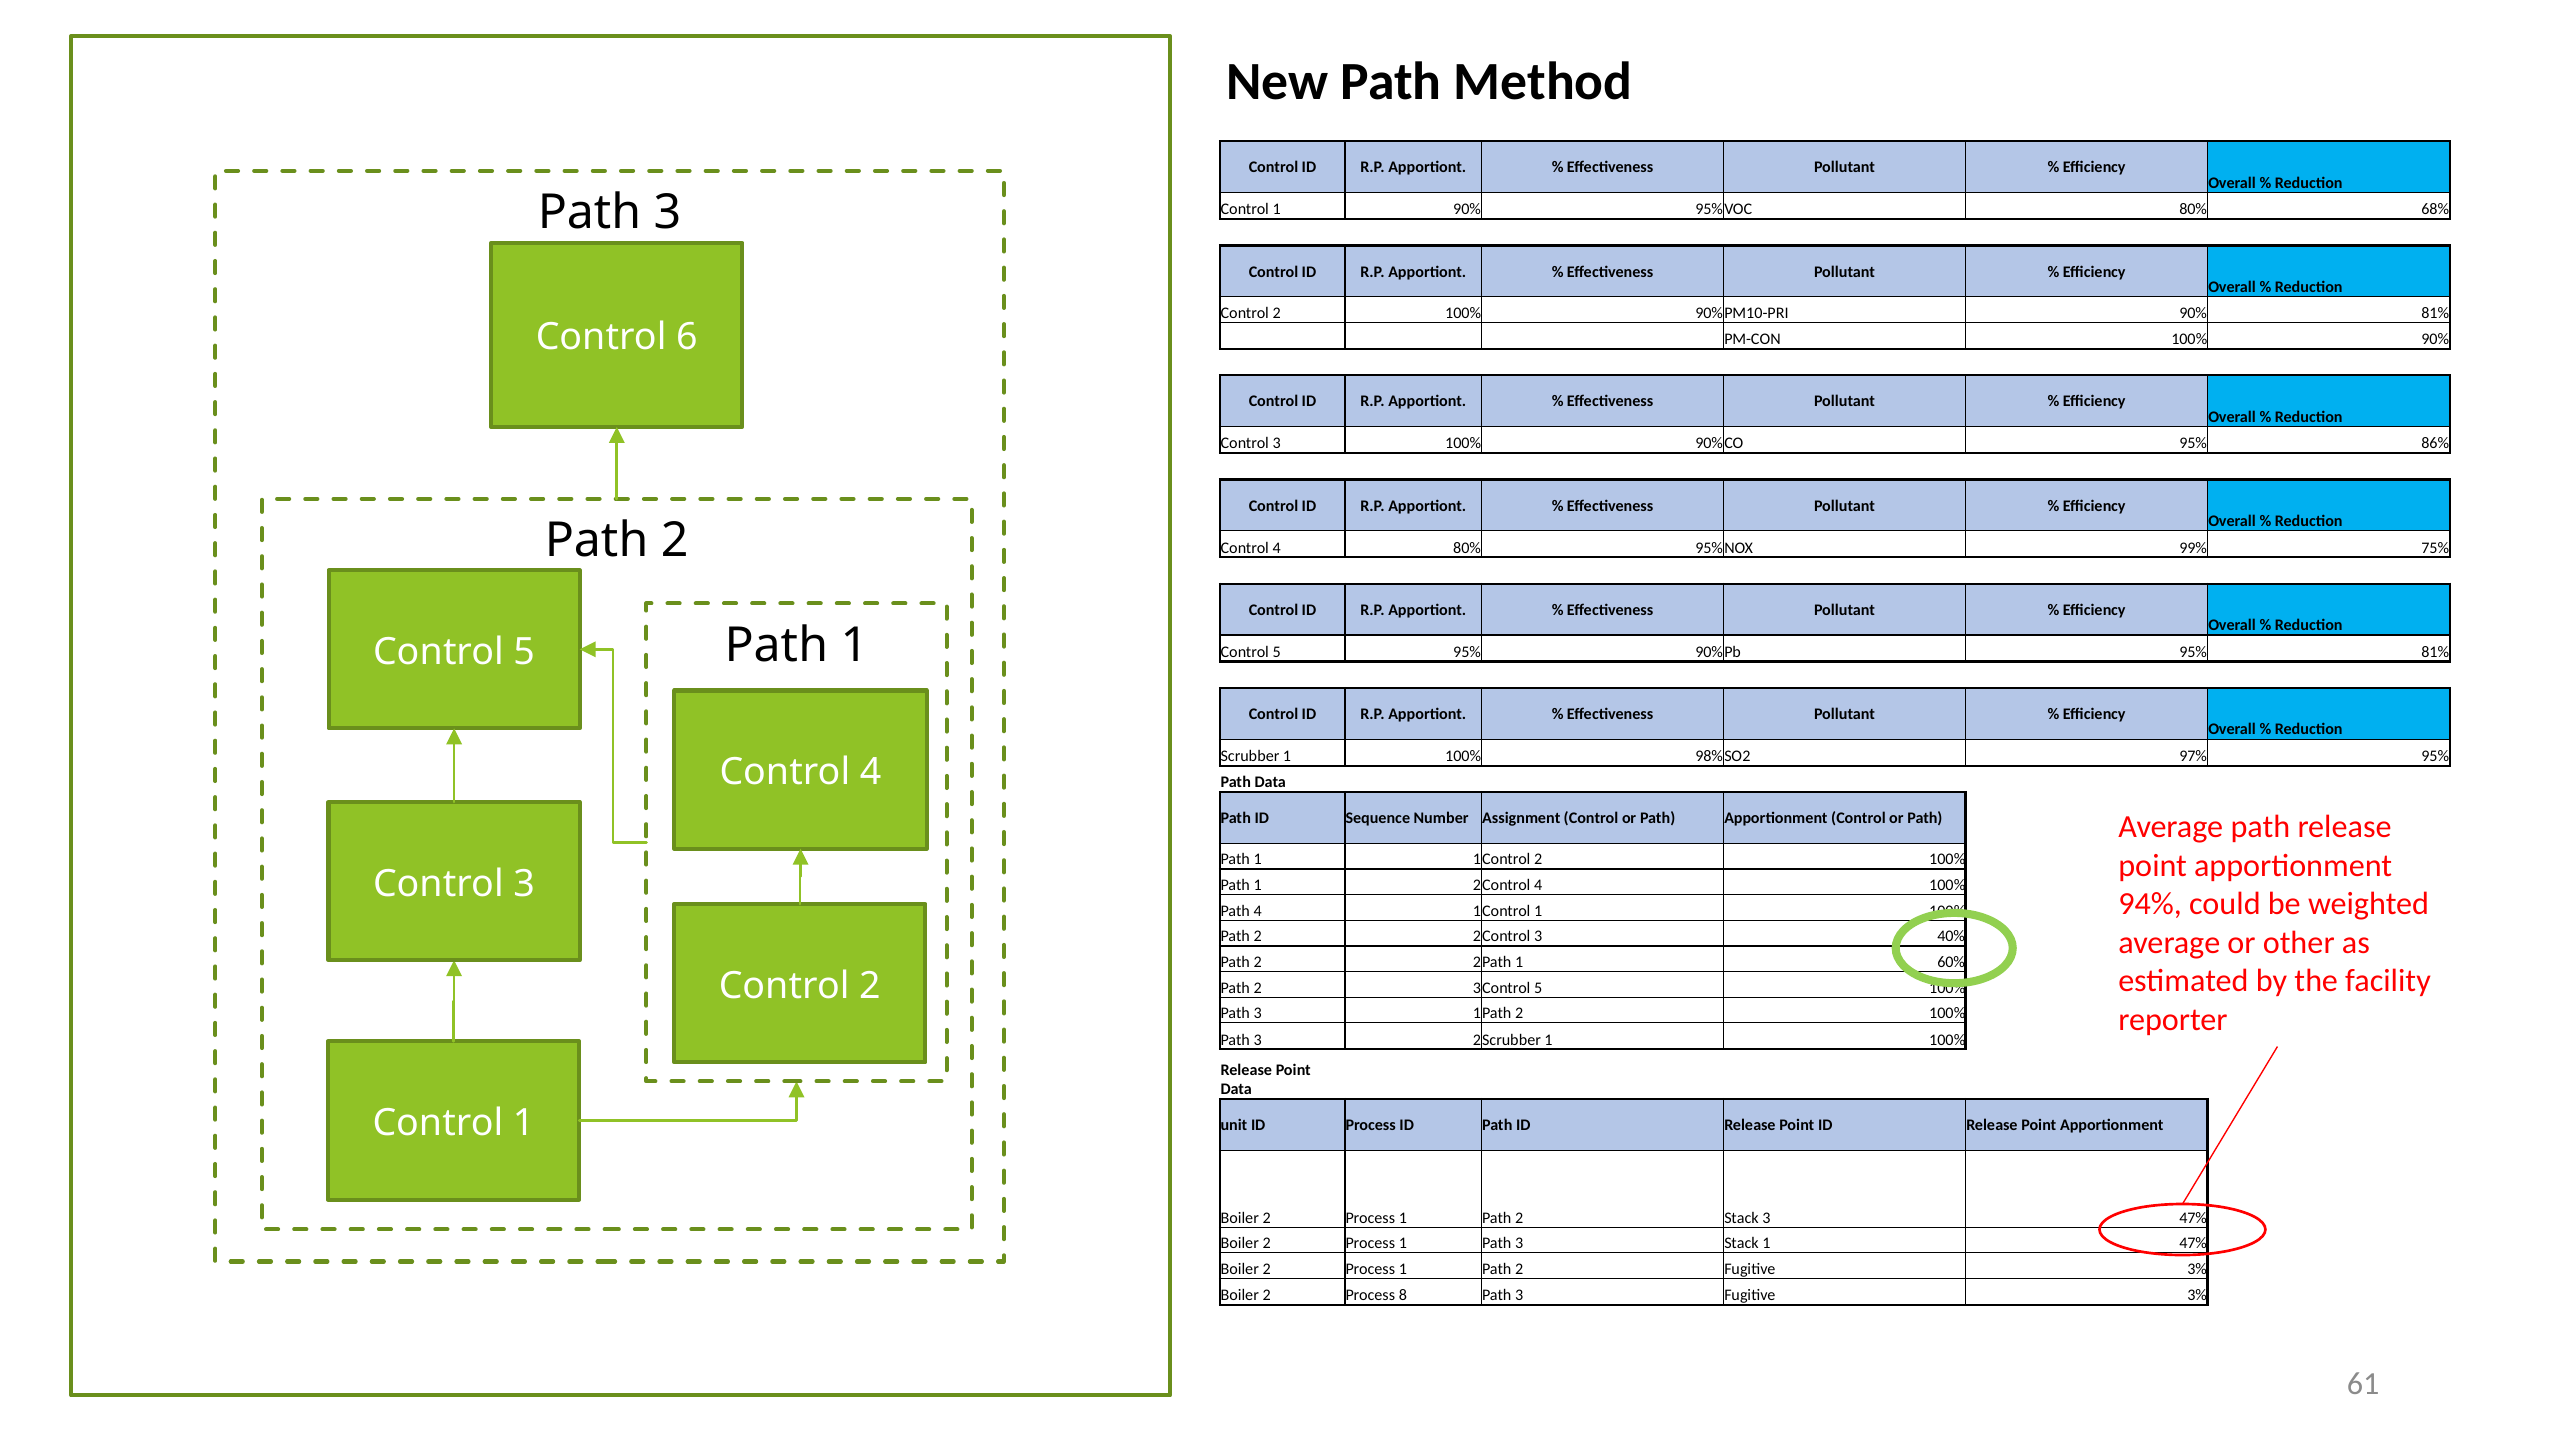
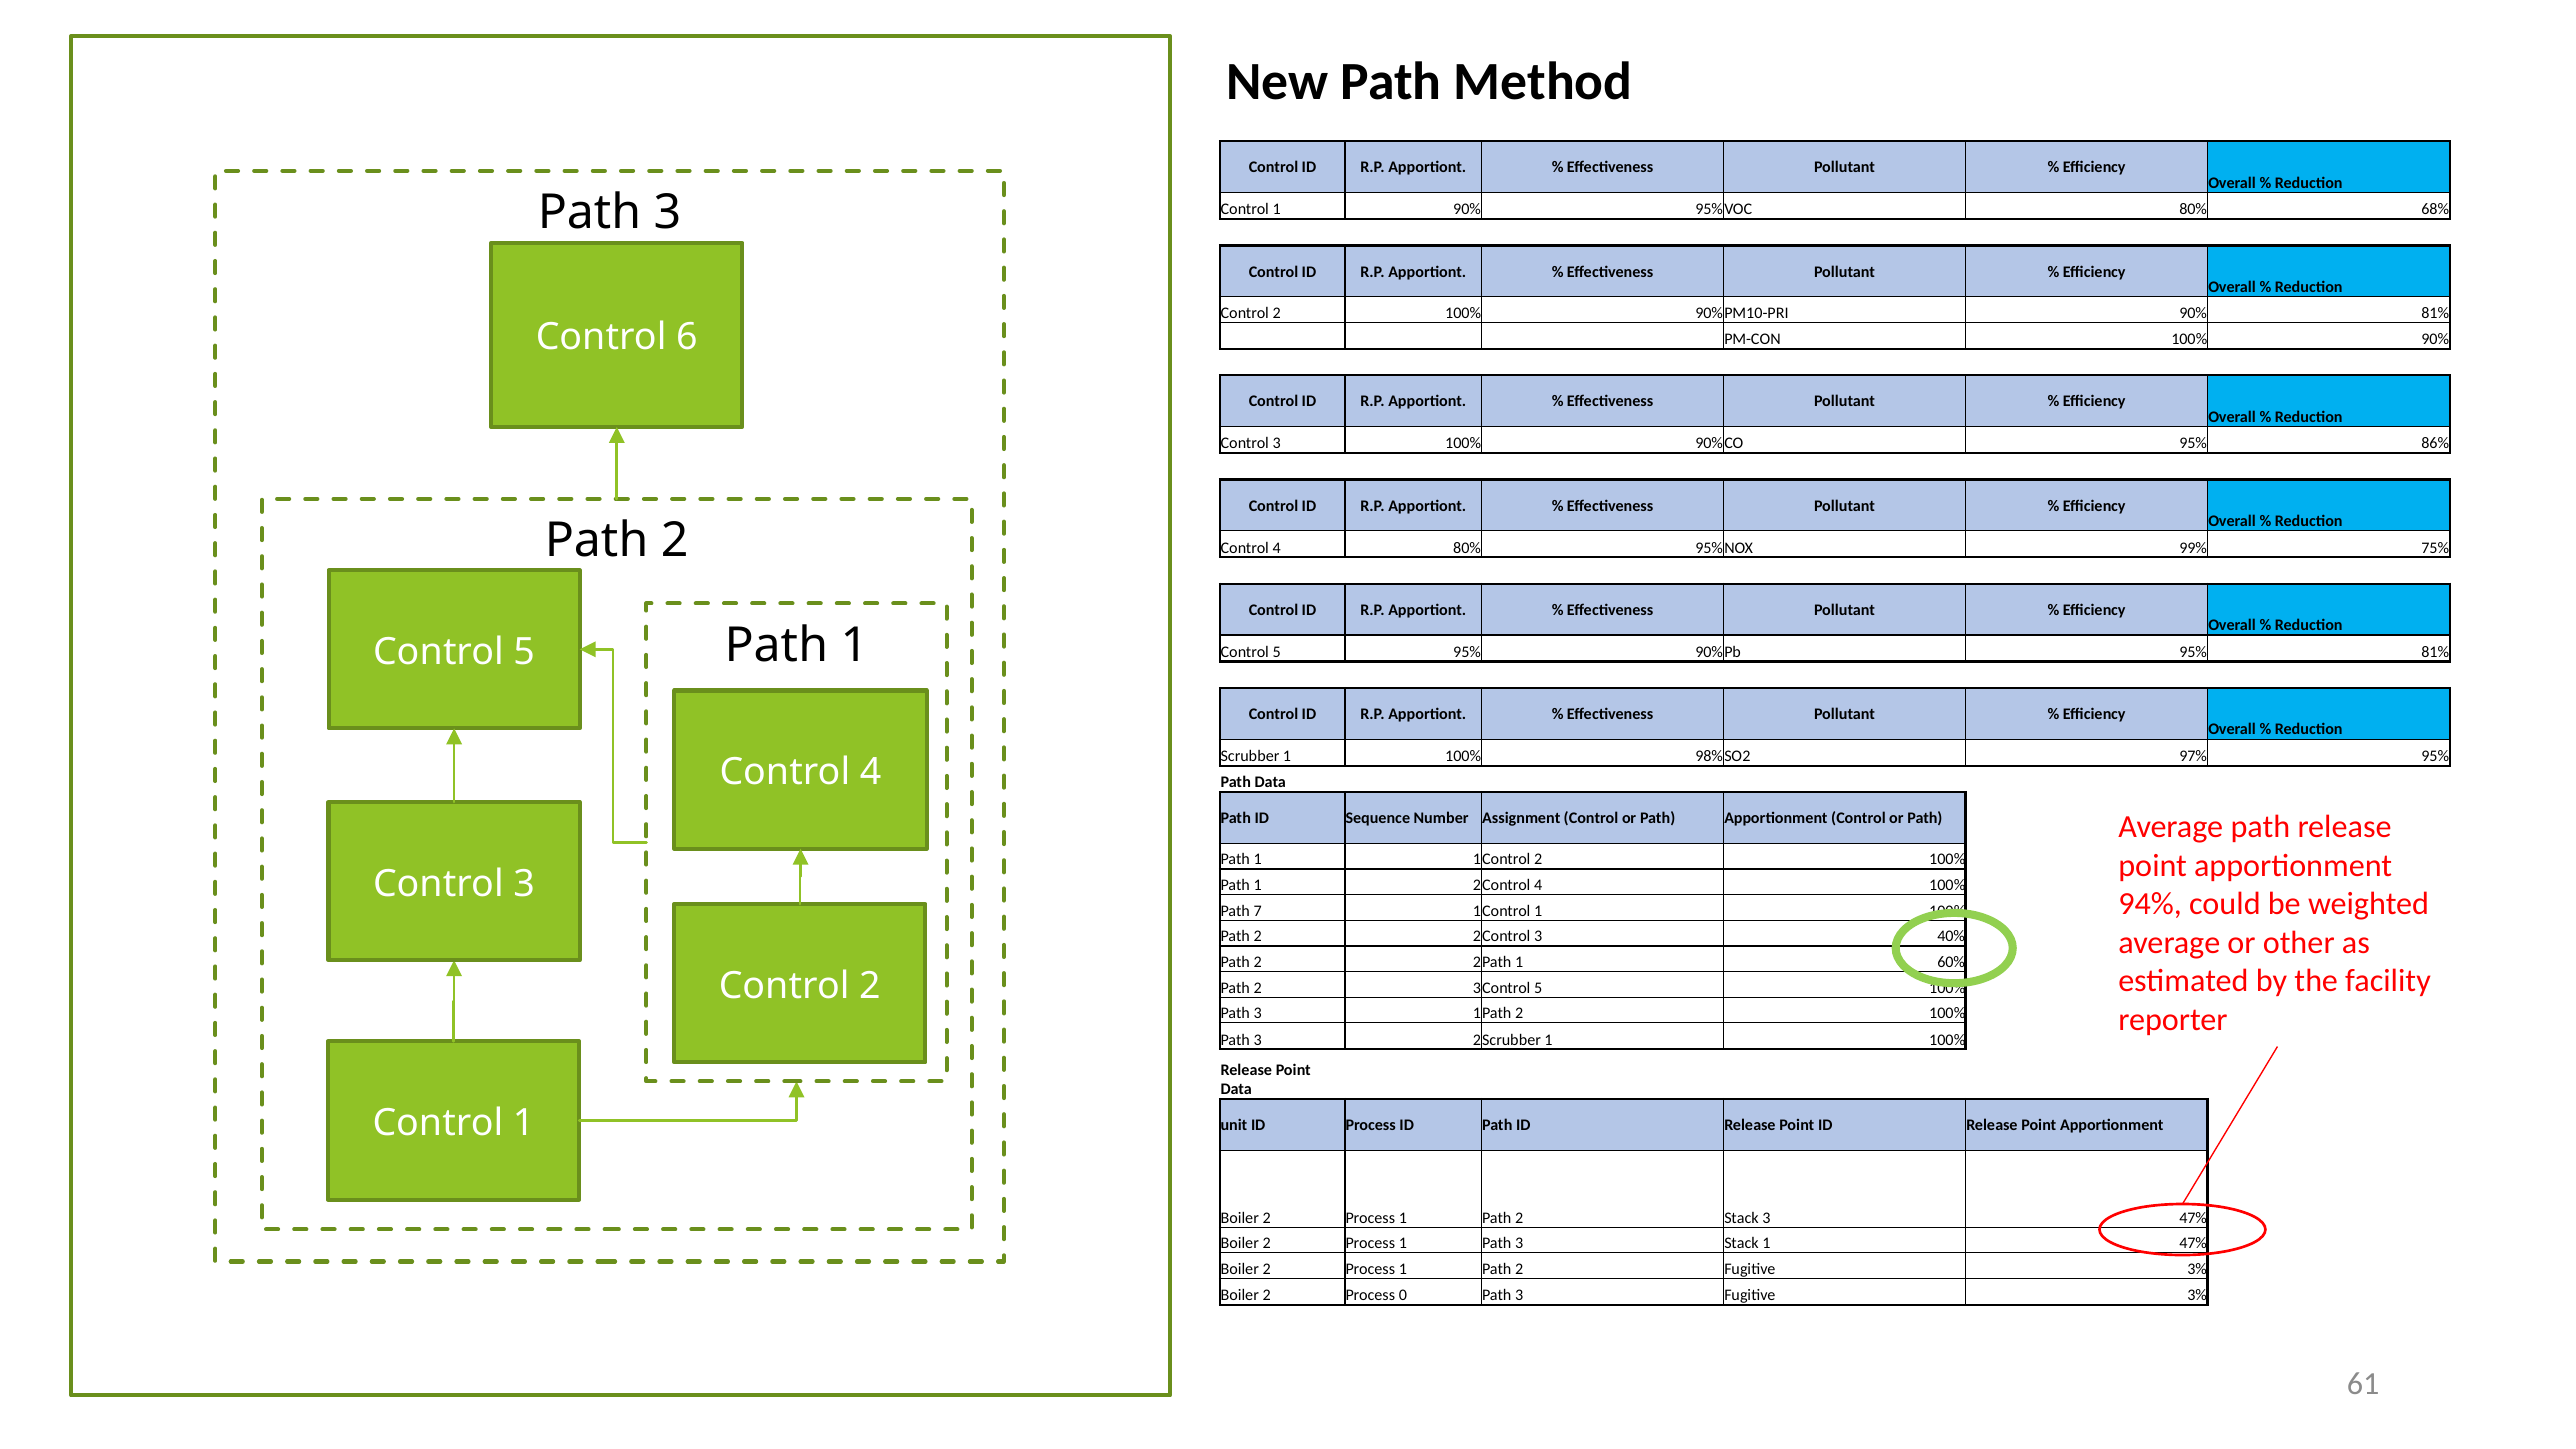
Path 4: 4 -> 7 (1258, 911)
8: 8 -> 0 (1403, 1295)
